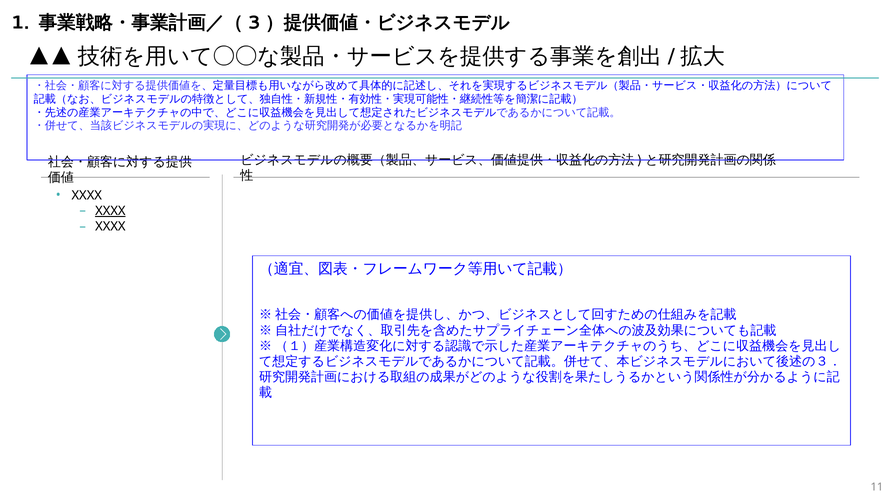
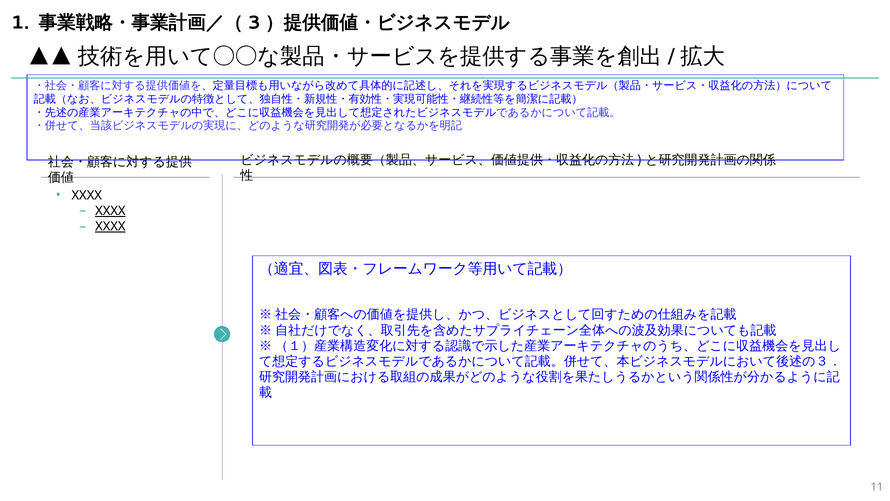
XXXX underline: none -> present (110, 226)
